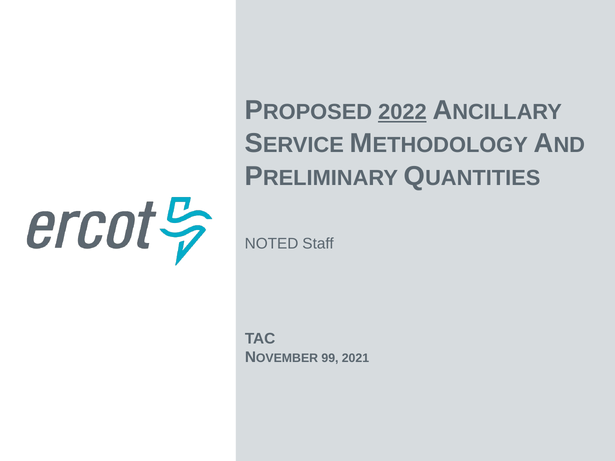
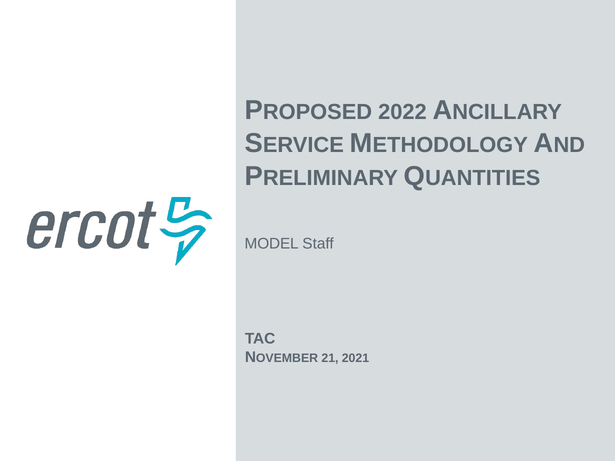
2022 underline: present -> none (402, 112)
NOTED: NOTED -> MODEL (272, 244)
99: 99 -> 21 (330, 358)
